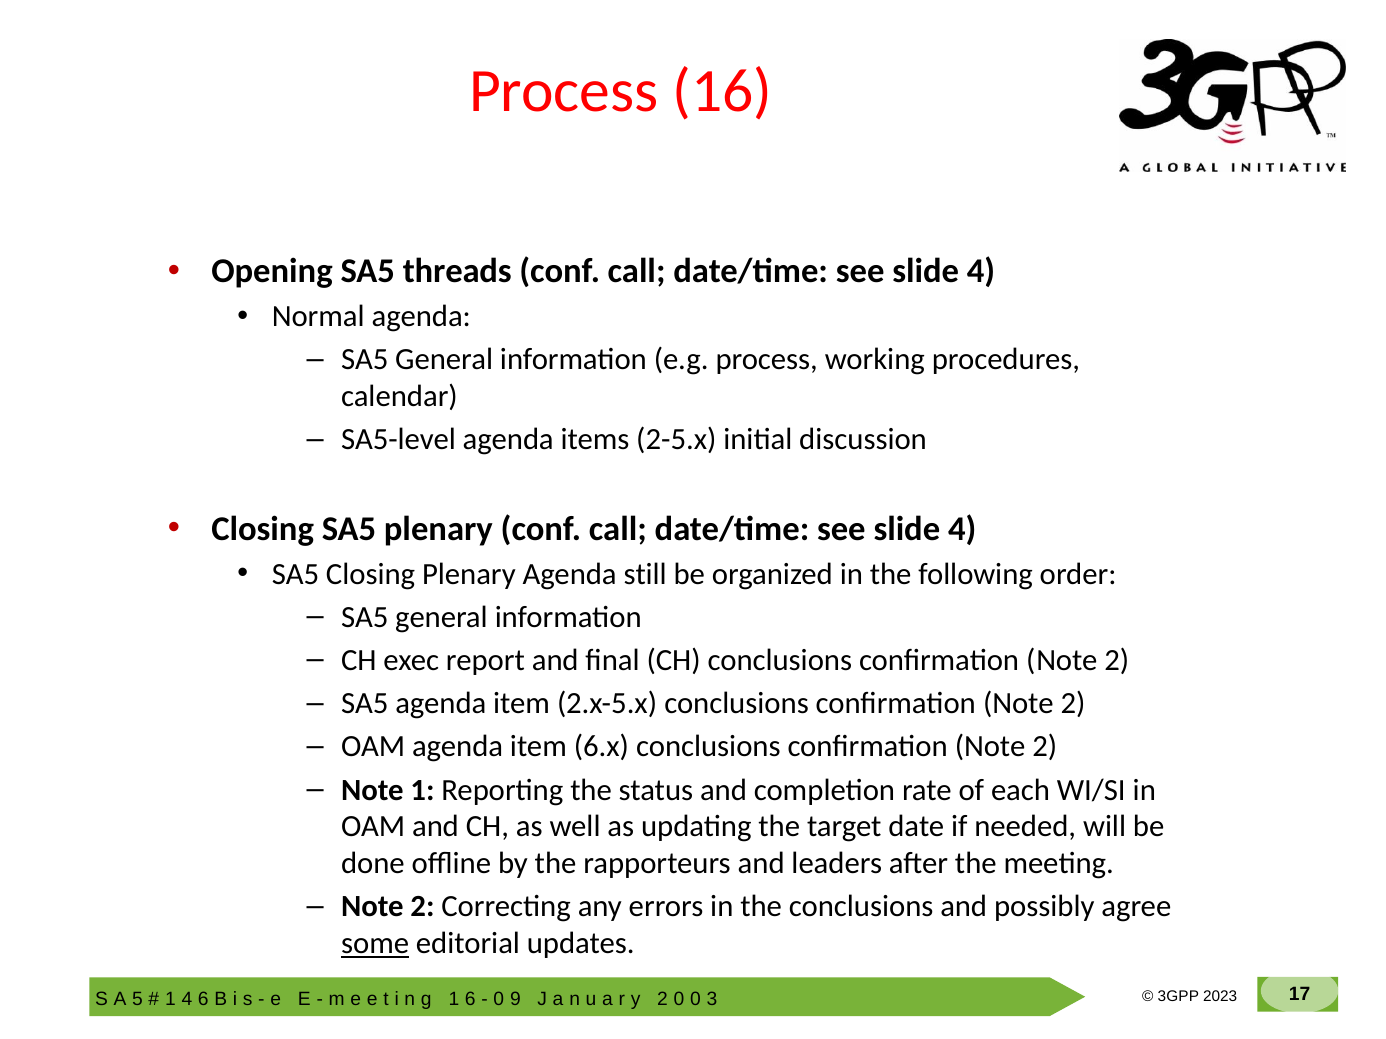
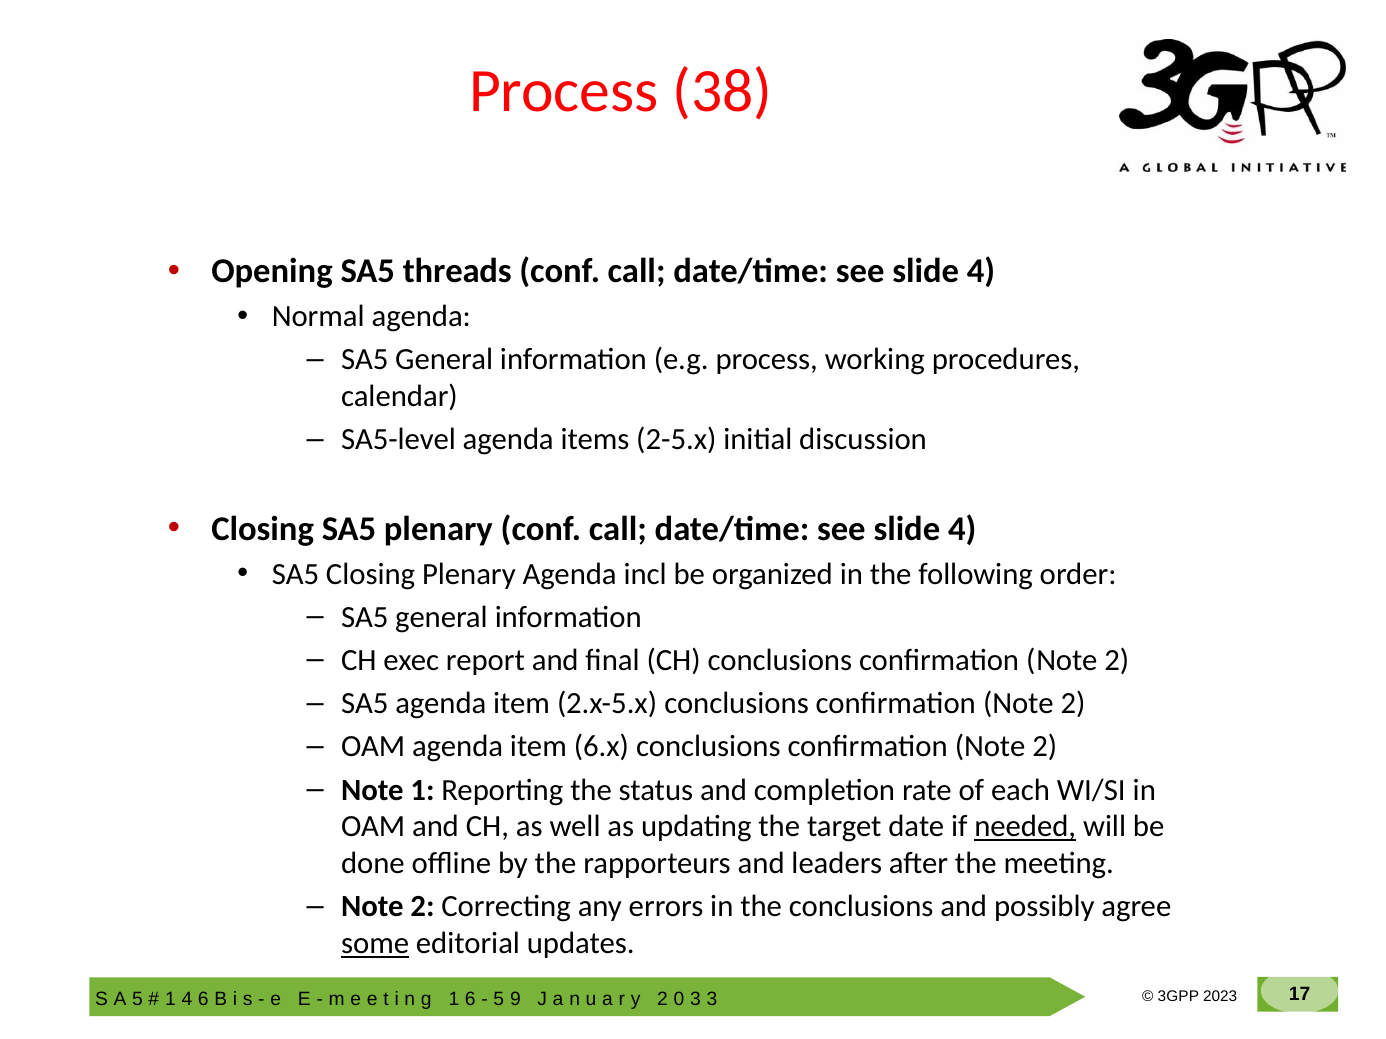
16: 16 -> 38 (723, 91)
still: still -> incl (645, 575)
needed underline: none -> present (1025, 827)
0: 0 -> 5 (499, 999)
0: 0 -> 3 (696, 999)
